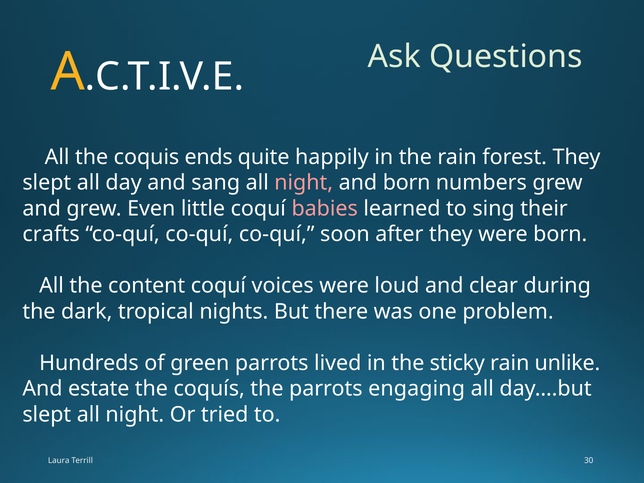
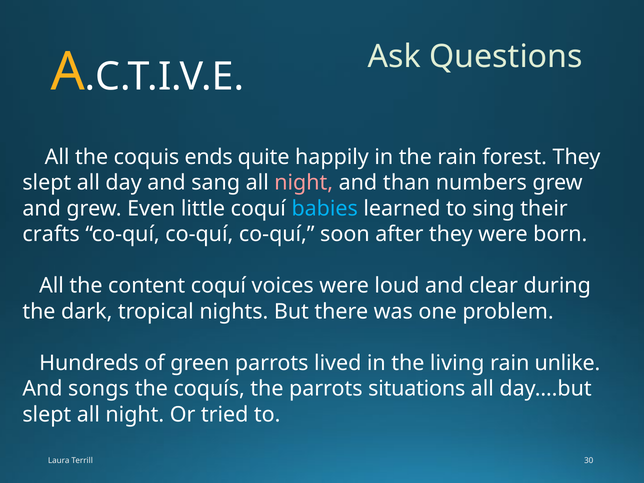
and born: born -> than (406, 183)
babies colour: pink -> light blue (325, 209)
sticky: sticky -> living (457, 363)
estate: estate -> songs (99, 389)
engaging: engaging -> situations (417, 389)
